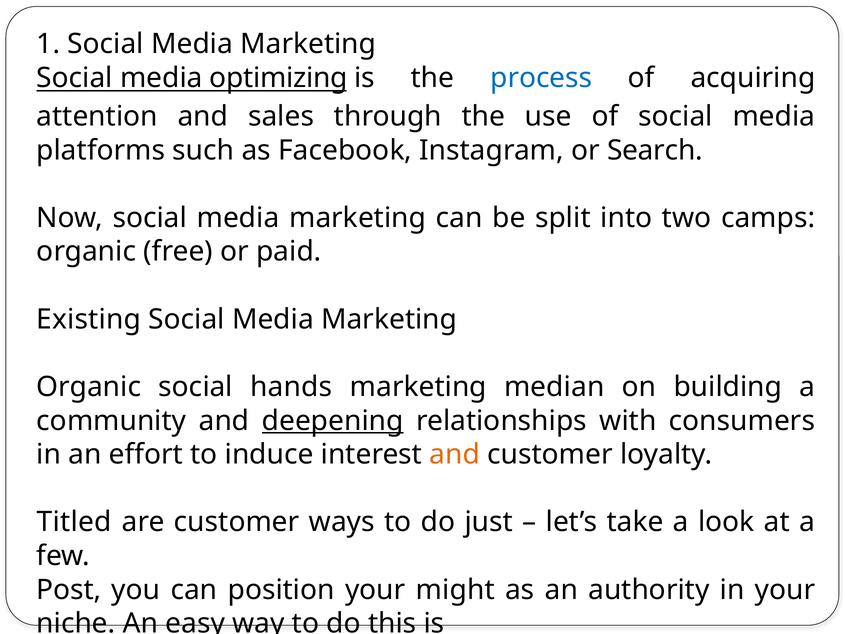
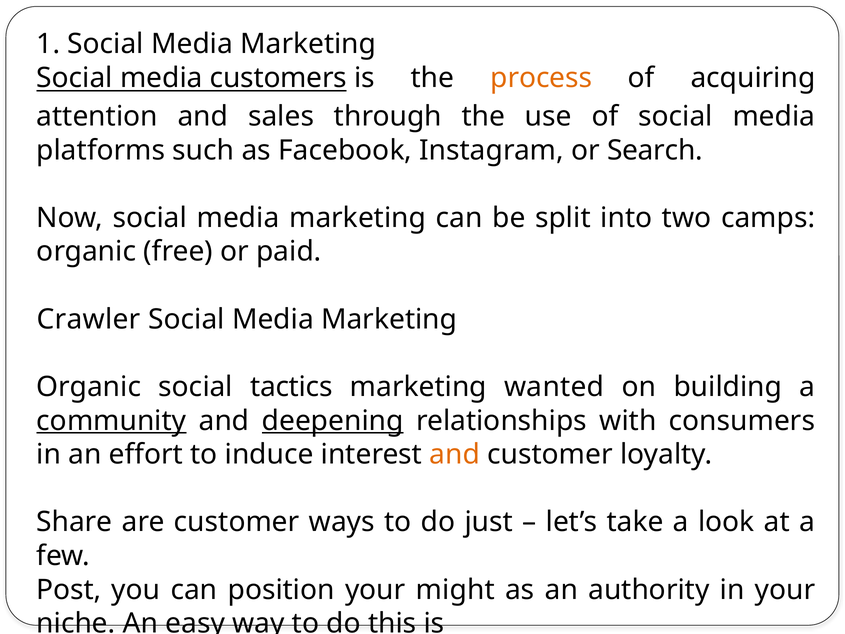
optimizing: optimizing -> customers (278, 78)
process colour: blue -> orange (541, 78)
Existing: Existing -> Crawler (89, 319)
hands: hands -> tactics (291, 387)
median: median -> wanted (554, 387)
community underline: none -> present (111, 421)
Titled: Titled -> Share (74, 522)
